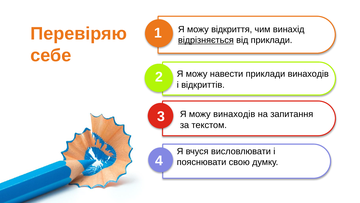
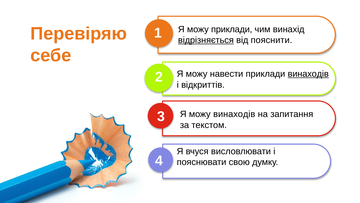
можу відкриття: відкриття -> приклади (232, 29)
від приклади: приклади -> пояснити (271, 40)
винаходів underline: none -> present (308, 74)
